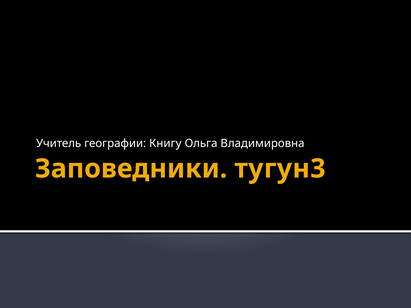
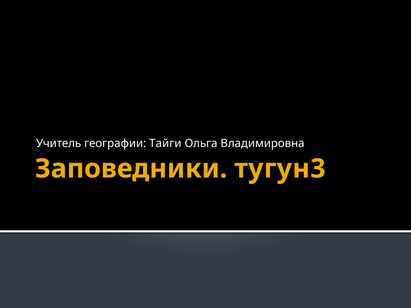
Книгу: Книгу -> Тайги (165, 144)
